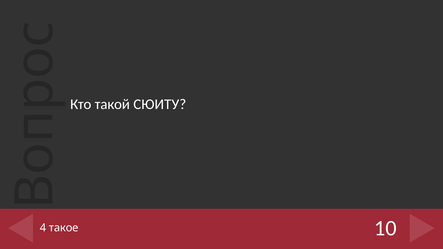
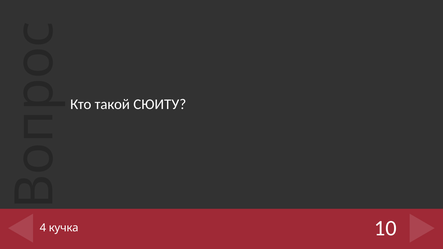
такое: такое -> кучка (64, 228)
